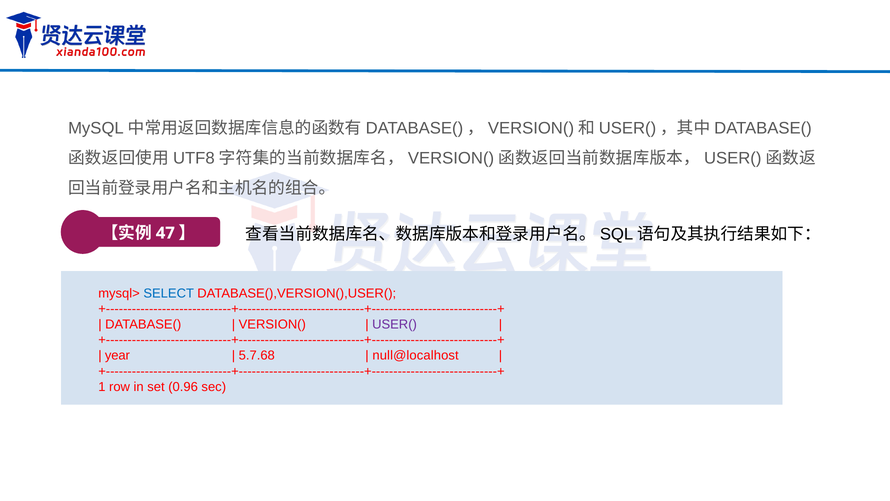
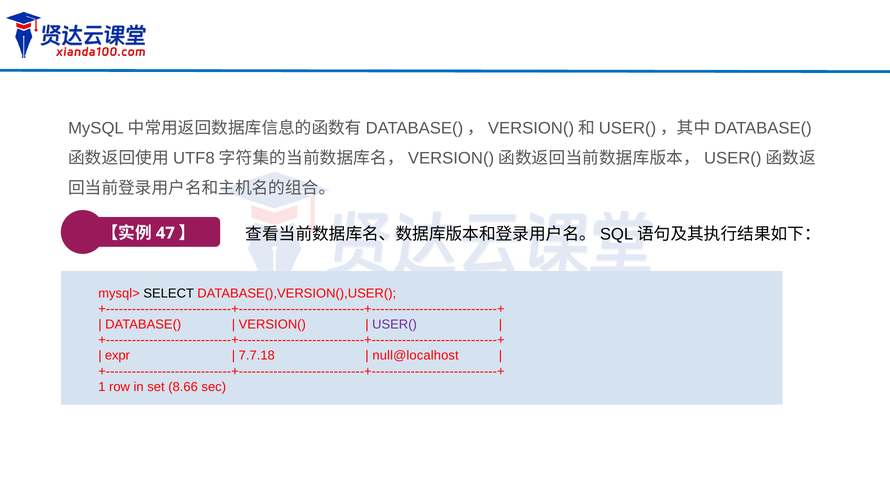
SELECT colour: blue -> black (169, 293)
year: year -> expr (117, 355)
5.7.68: 5.7.68 -> 7.7.18 (257, 355)
0.96: 0.96 -> 8.66 (183, 387)
